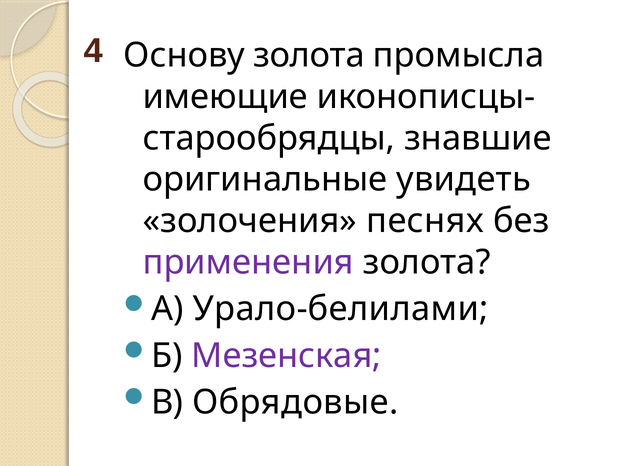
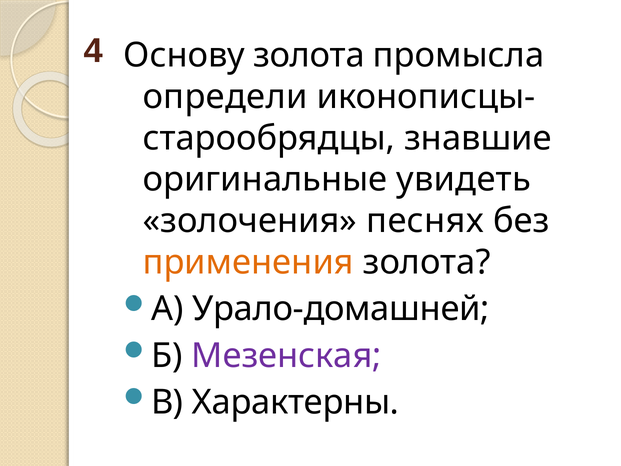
имеющие: имеющие -> определи (225, 97)
применения colour: purple -> orange (248, 262)
Урало-белилами: Урало-белилами -> Урало-домашней (341, 309)
Обрядовые: Обрядовые -> Характерны (296, 402)
